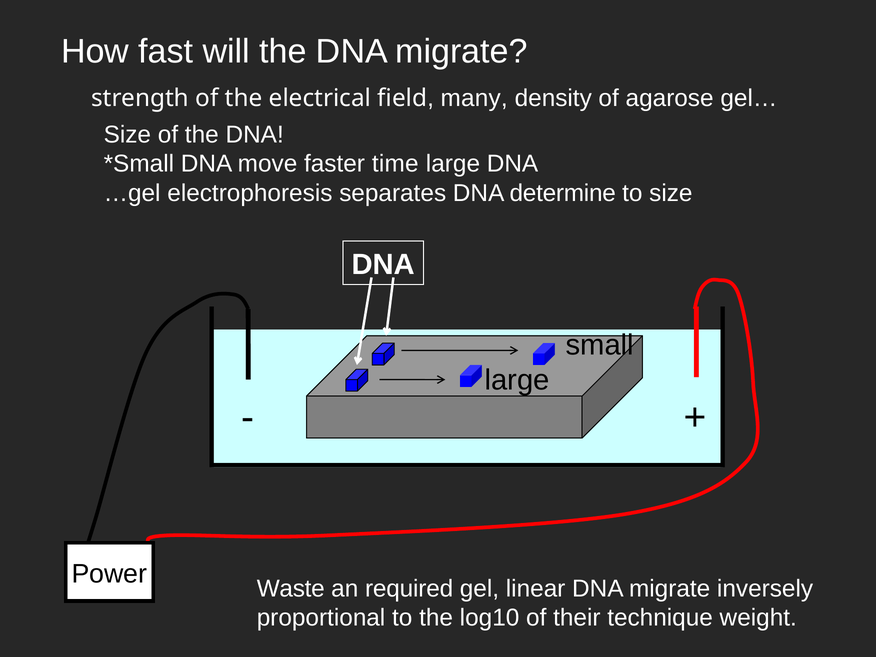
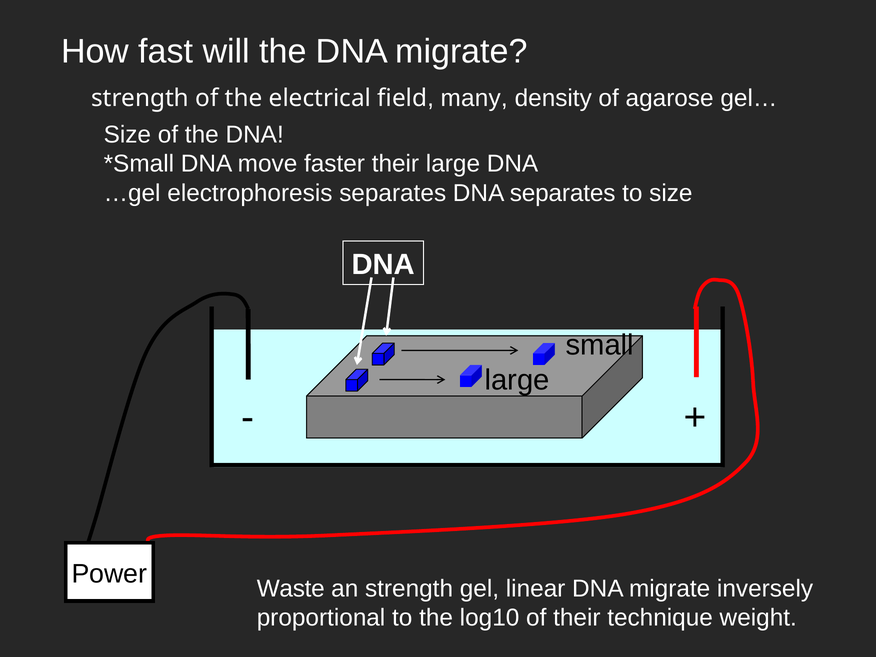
faster time: time -> their (395, 164)
DNA determine: determine -> separates (563, 193)
an required: required -> strength (409, 588)
